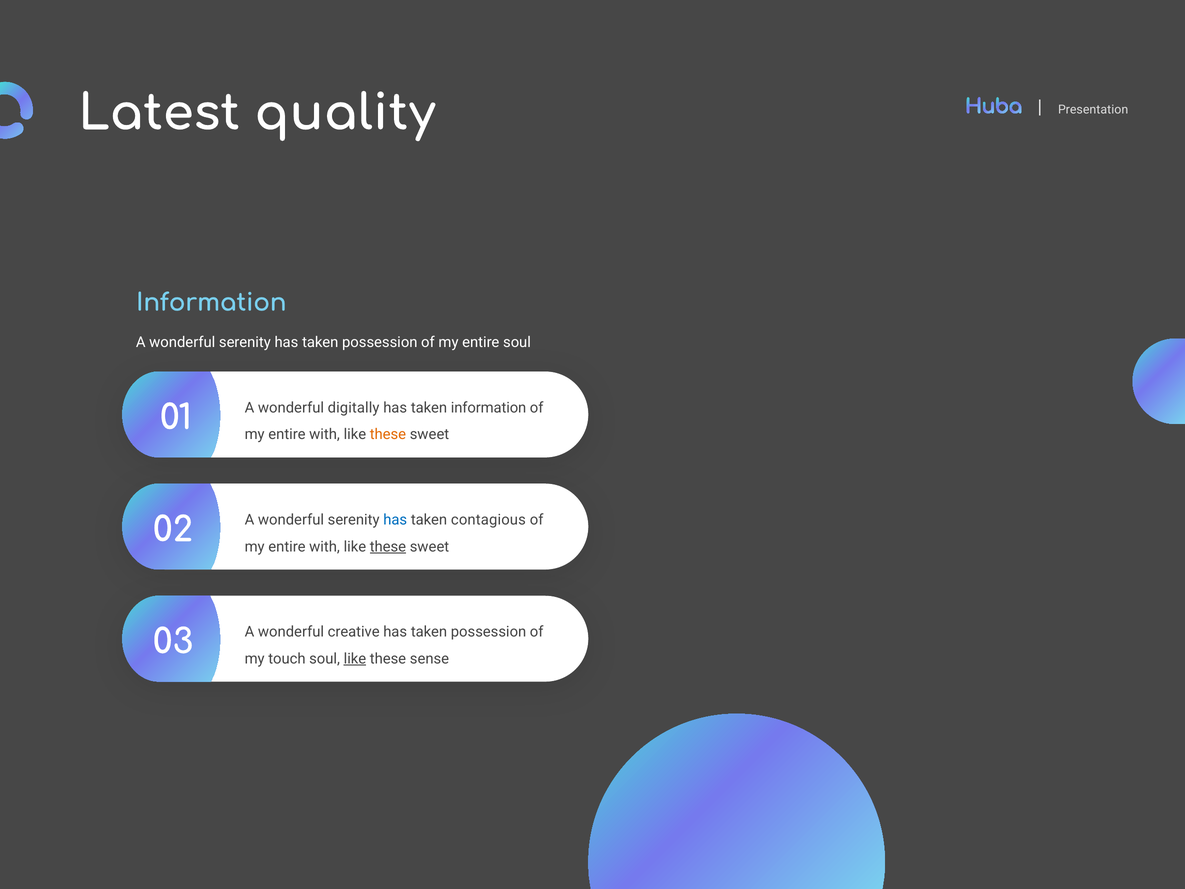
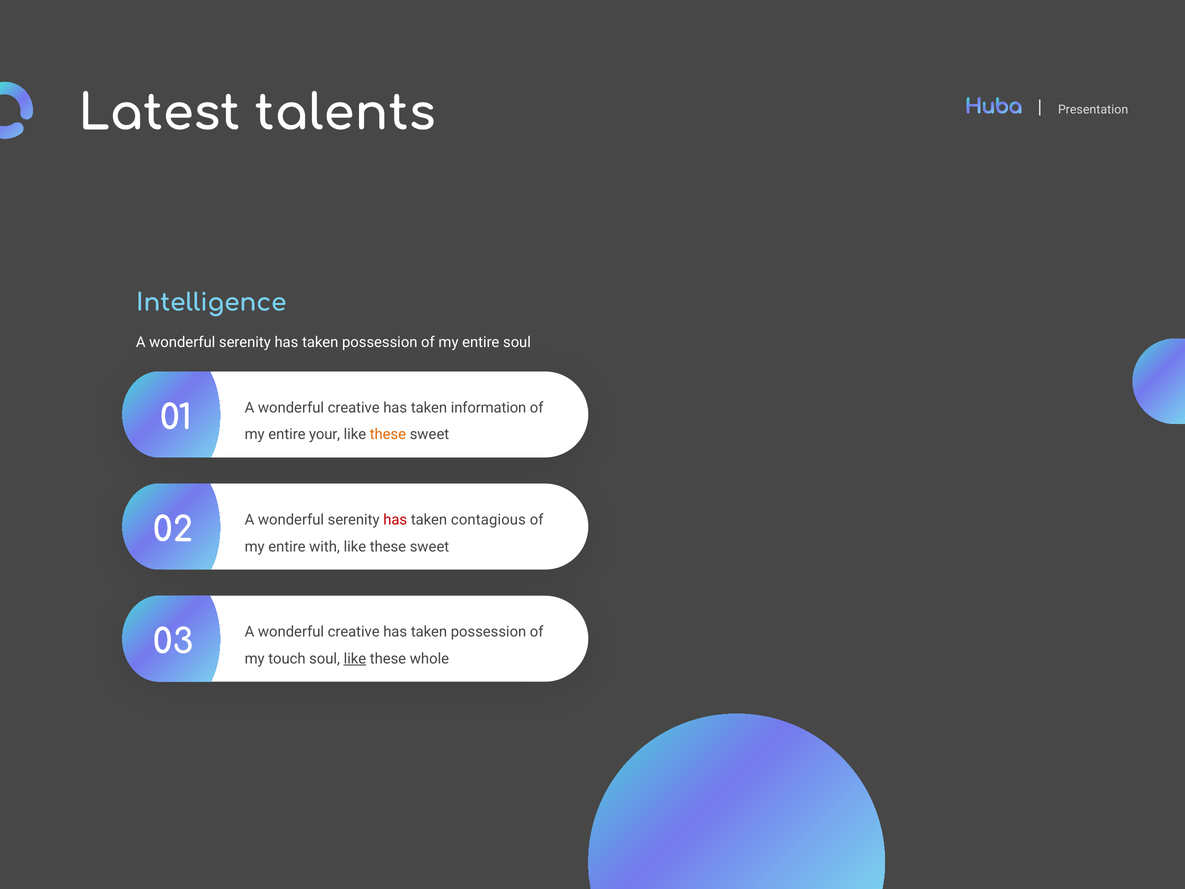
quality: quality -> talents (345, 113)
Information: Information -> Intelligence (211, 303)
digitally: digitally -> creative (354, 408)
with: with -> your (325, 434)
has colour: blue -> red (395, 520)
these underline: present -> none (388, 546)
sense: sense -> whole (429, 659)
